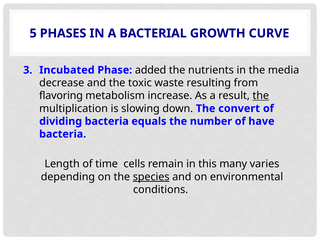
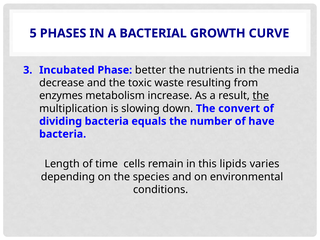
added: added -> better (150, 70)
flavoring: flavoring -> enzymes (61, 96)
many: many -> lipids (233, 164)
species underline: present -> none (151, 177)
